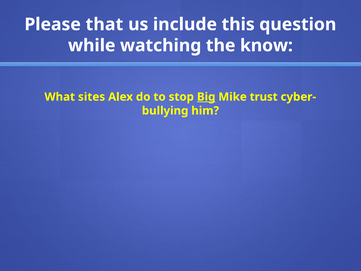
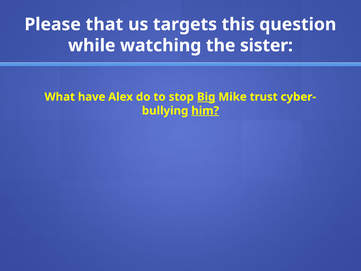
include: include -> targets (185, 24)
know: know -> sister (266, 45)
sites: sites -> have (92, 97)
him underline: none -> present (205, 111)
